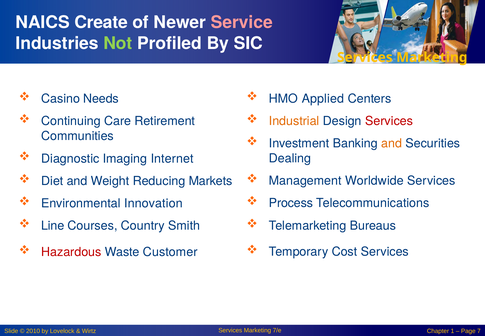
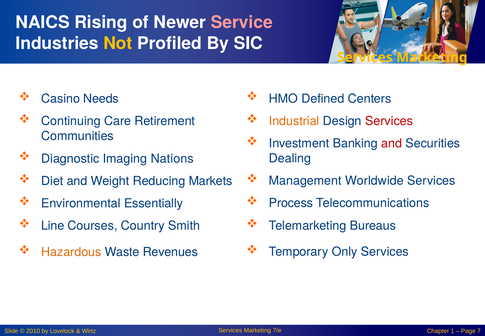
Create: Create -> Rising (101, 22)
Not colour: light green -> yellow (118, 43)
Applied: Applied -> Defined (323, 99)
and colour: orange -> red (392, 143)
Internet: Internet -> Nations (172, 159)
Innovation: Innovation -> Essentially (154, 203)
Cost: Cost -> Only (345, 252)
Hazardous colour: red -> orange (71, 252)
Customer: Customer -> Revenues (170, 252)
